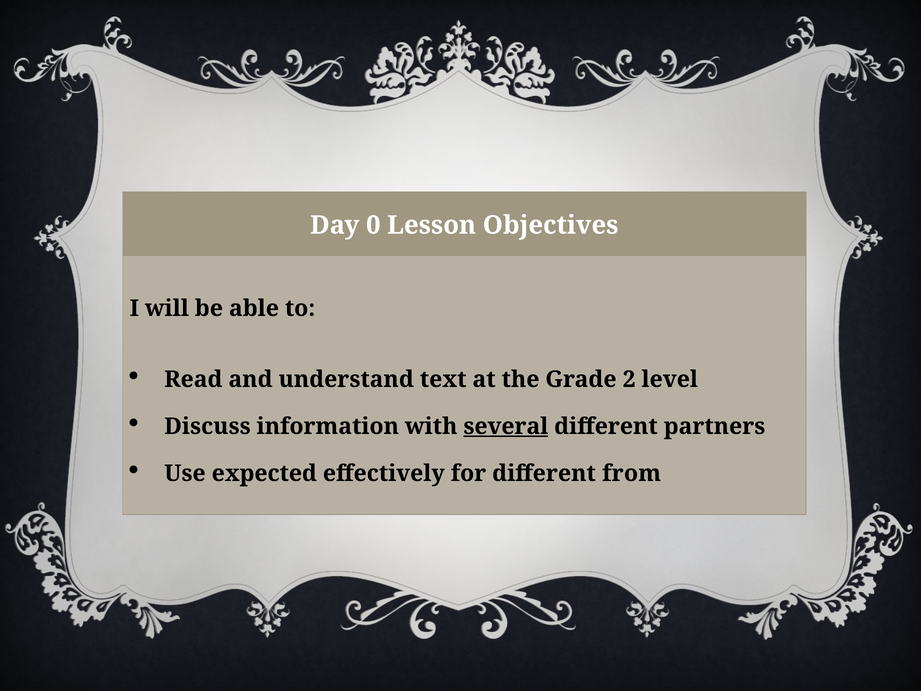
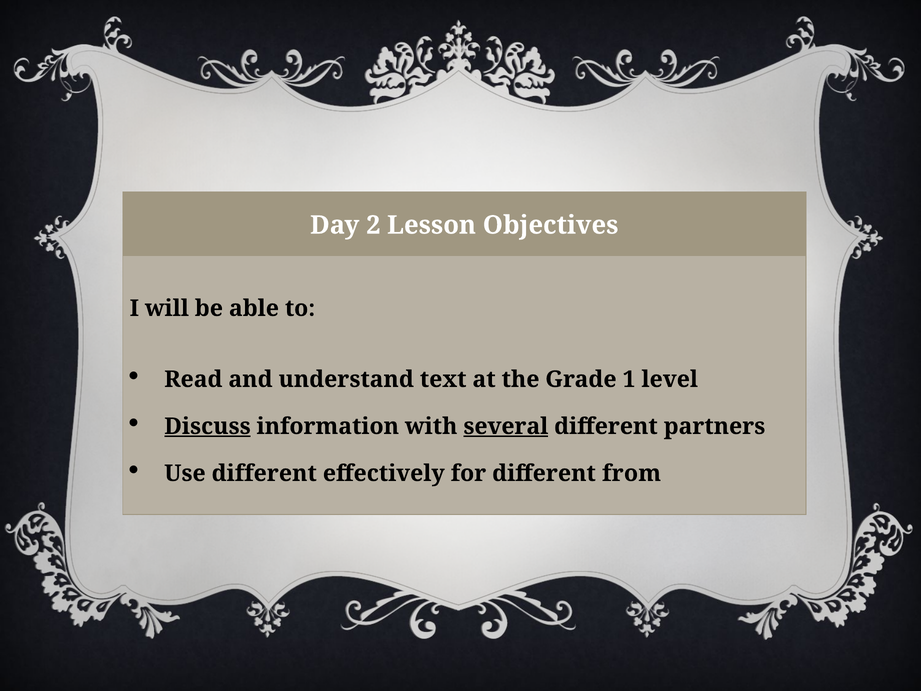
0: 0 -> 2 (373, 225)
2: 2 -> 1 (629, 379)
Discuss underline: none -> present (207, 426)
Use expected: expected -> different (264, 473)
